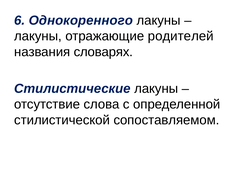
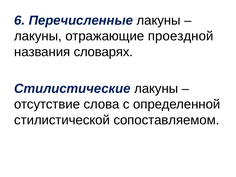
Однокоренного: Однокоренного -> Перечисленные (81, 20)
родителей: родителей -> проездной (181, 36)
